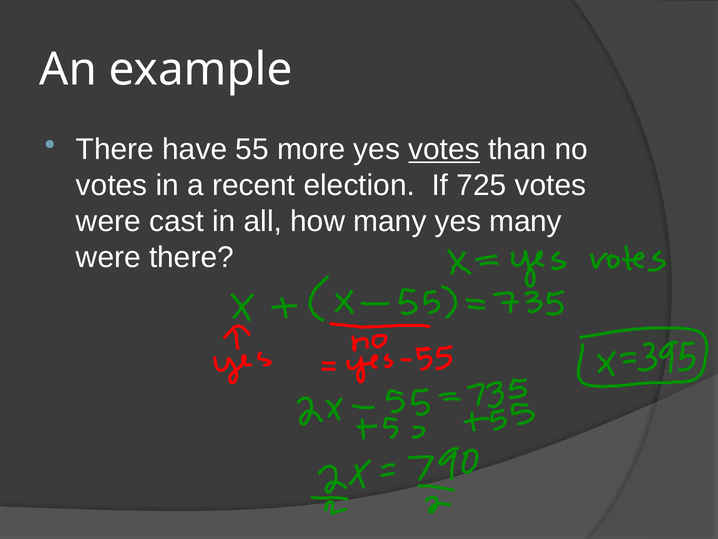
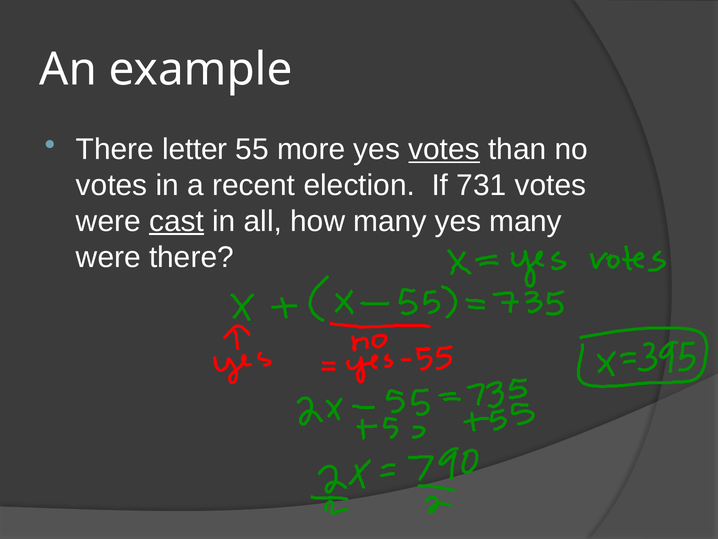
have: have -> letter (195, 149)
725: 725 -> 731 (481, 185)
cast underline: none -> present (177, 221)
